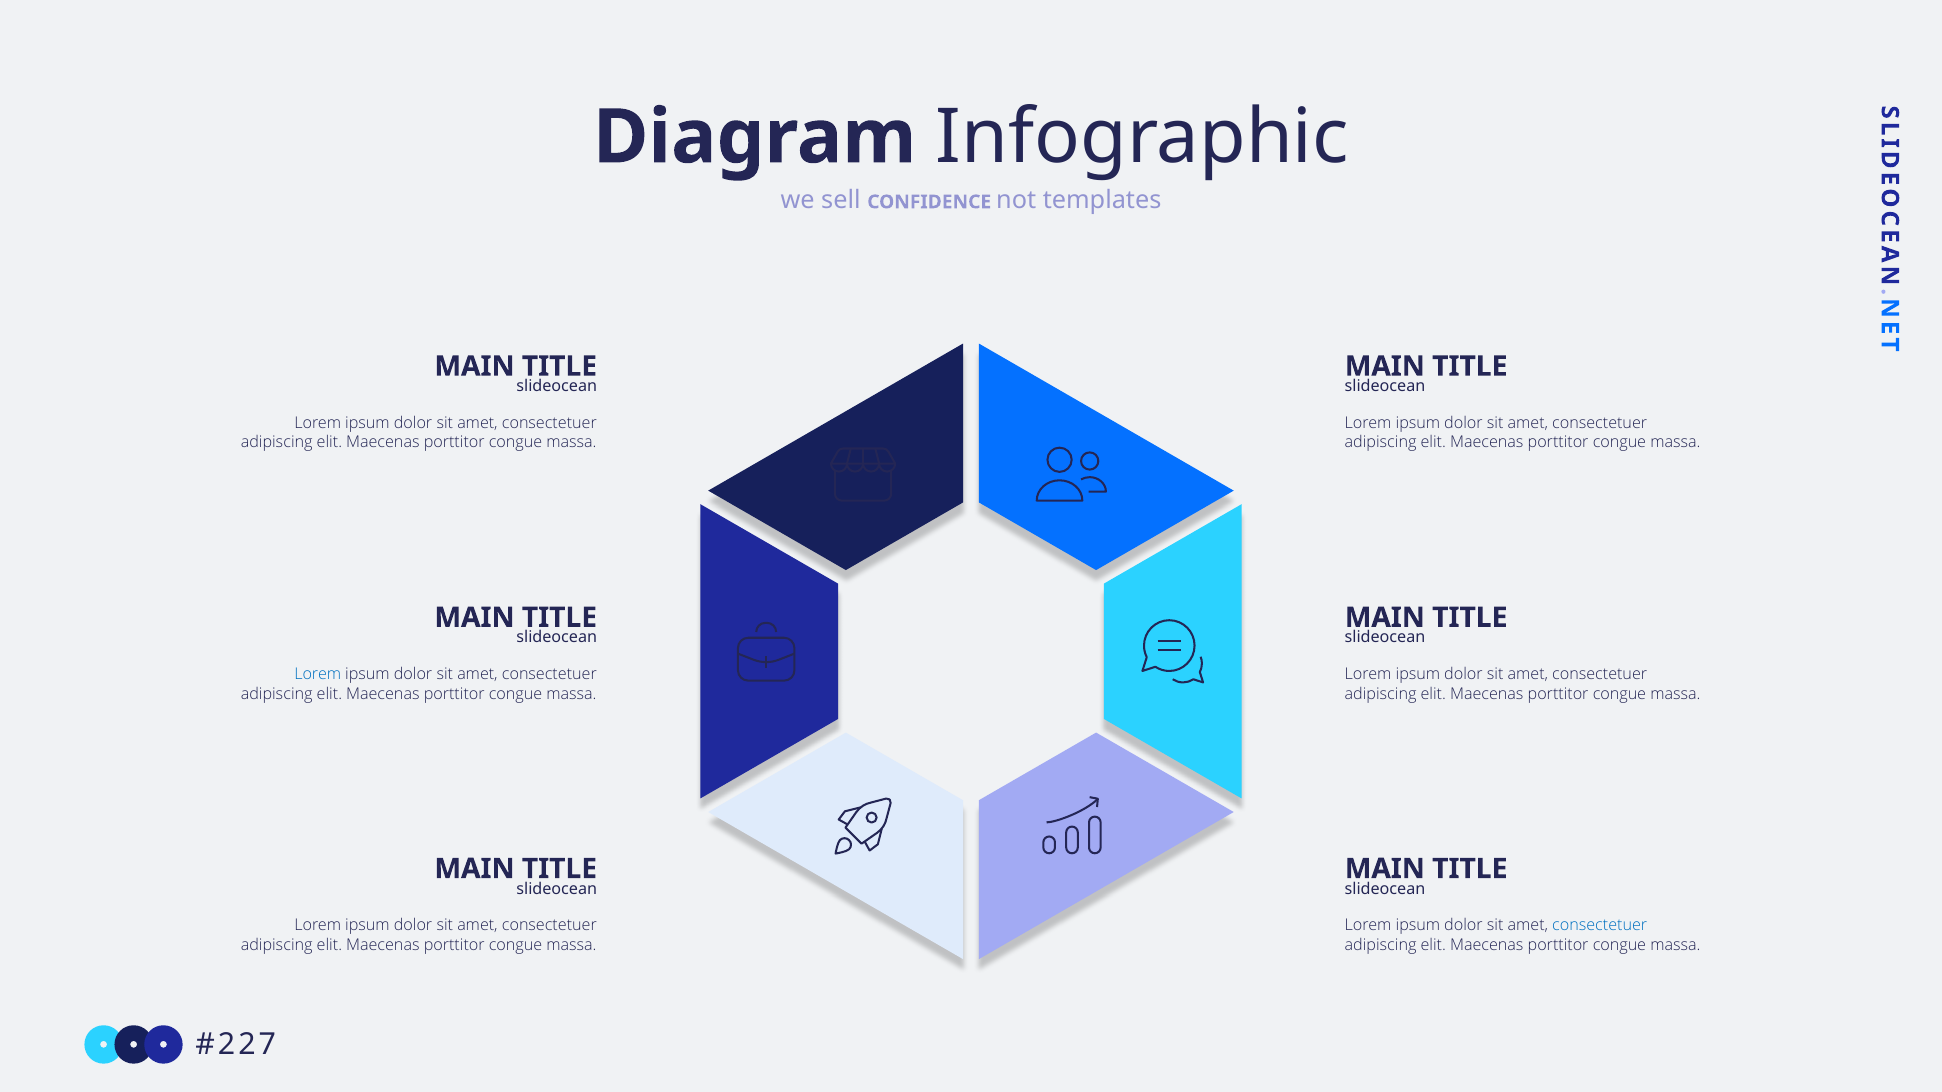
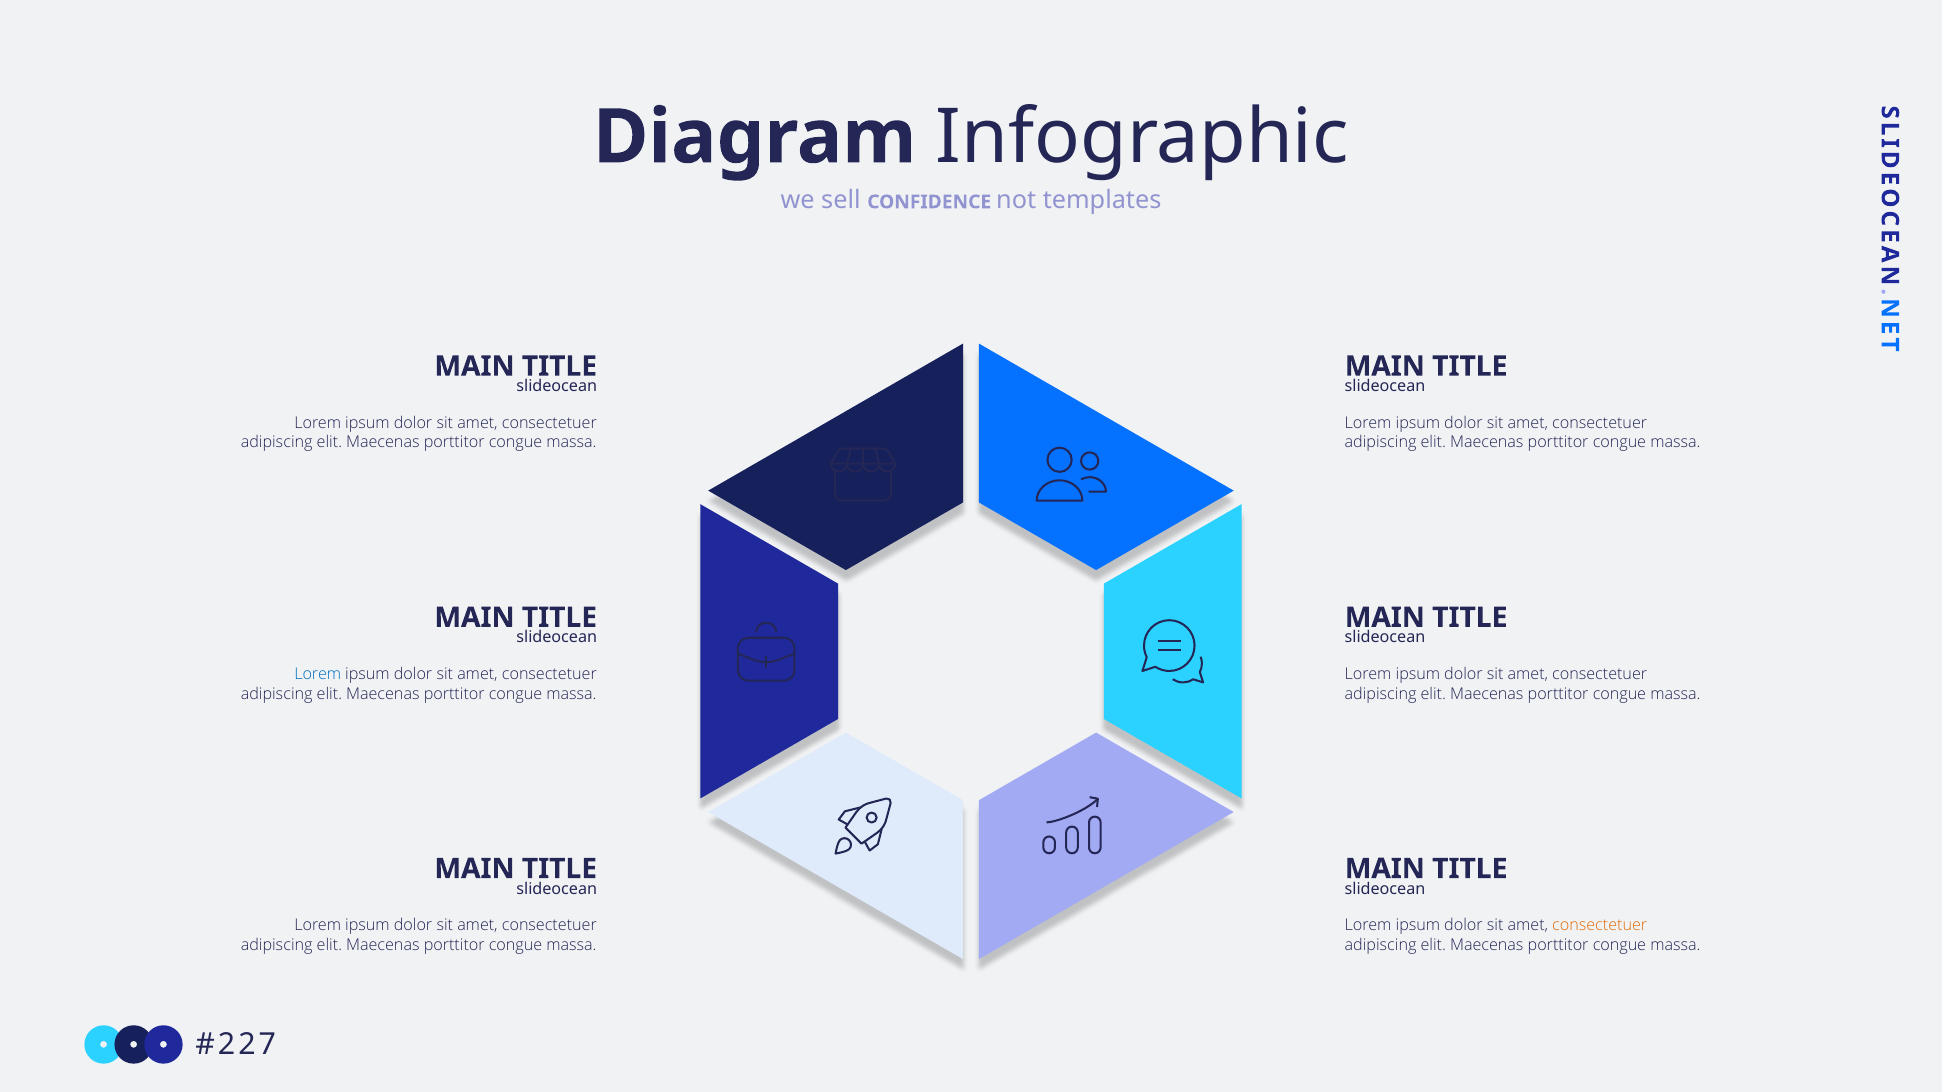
consectetuer colour: blue -> orange (1600, 926)
